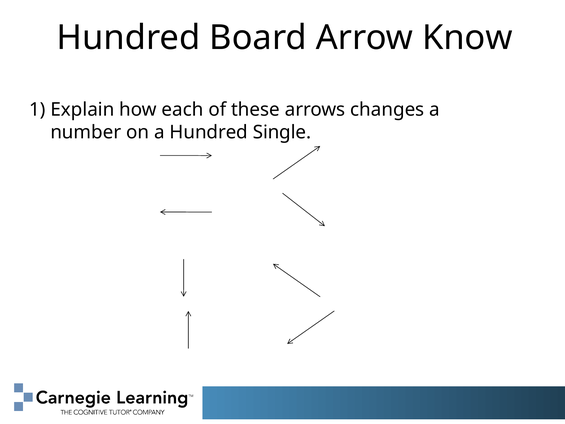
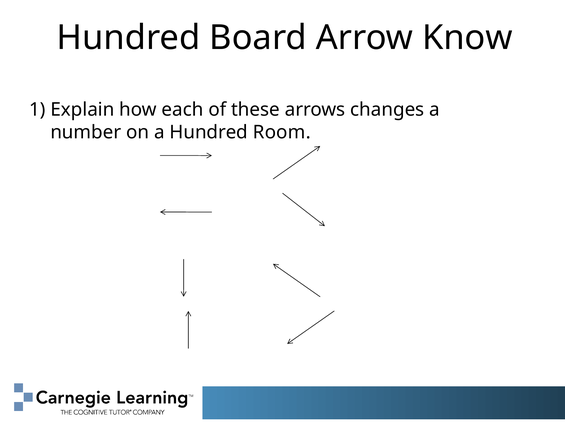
Single: Single -> Room (282, 132)
